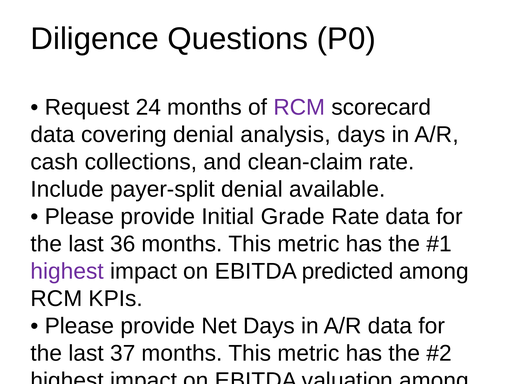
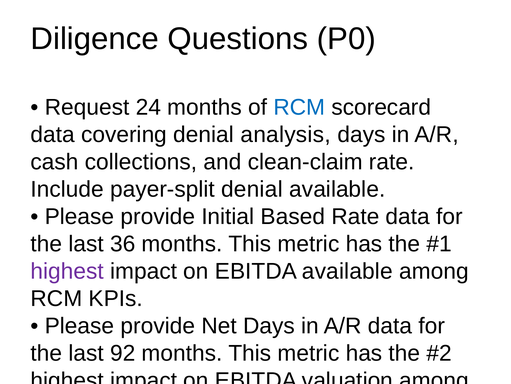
RCM colour: purple -> blue (299, 107)
Grade: Grade -> Based (293, 216)
EBITDA predicted: predicted -> available (347, 271)
37: 37 -> 92 (123, 352)
